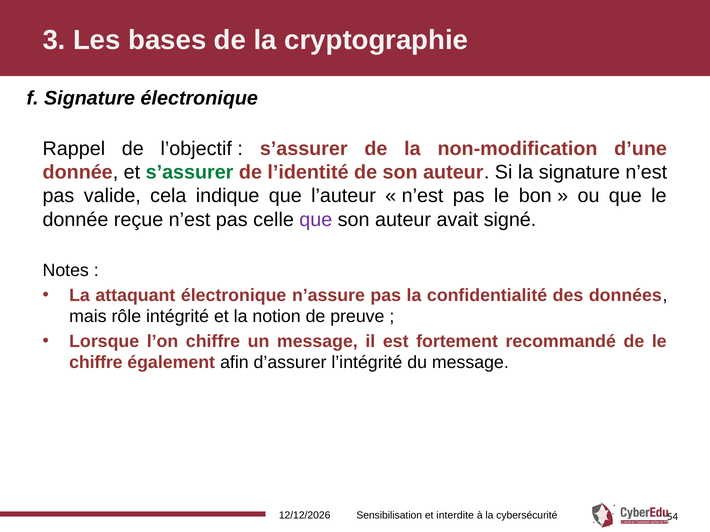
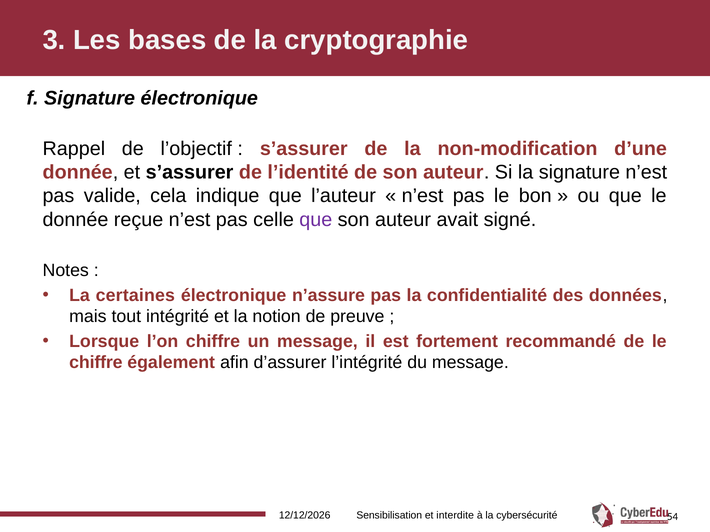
s’assurer colour: green -> black (190, 172)
attaquant: attaquant -> certaines (135, 295)
rôle: rôle -> tout (126, 317)
